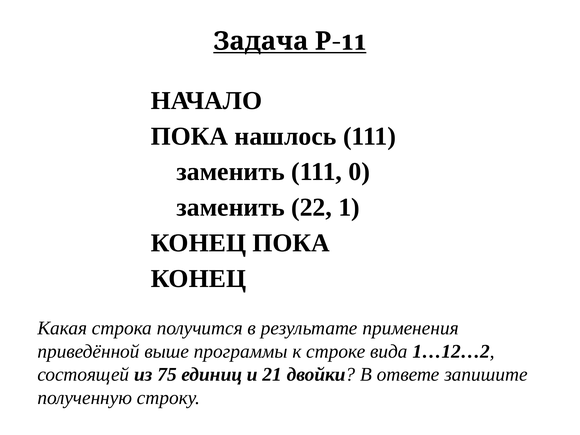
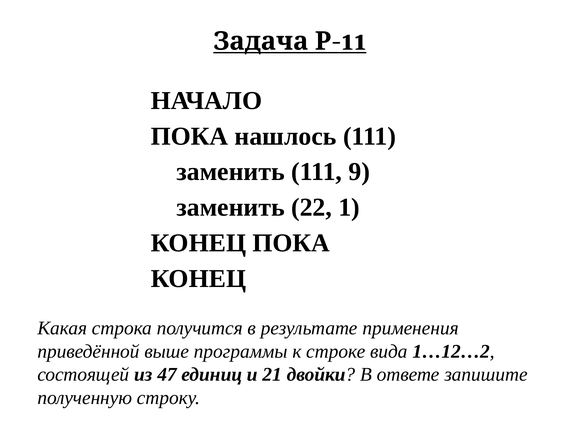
0: 0 -> 9 (359, 172)
75: 75 -> 47 (167, 375)
